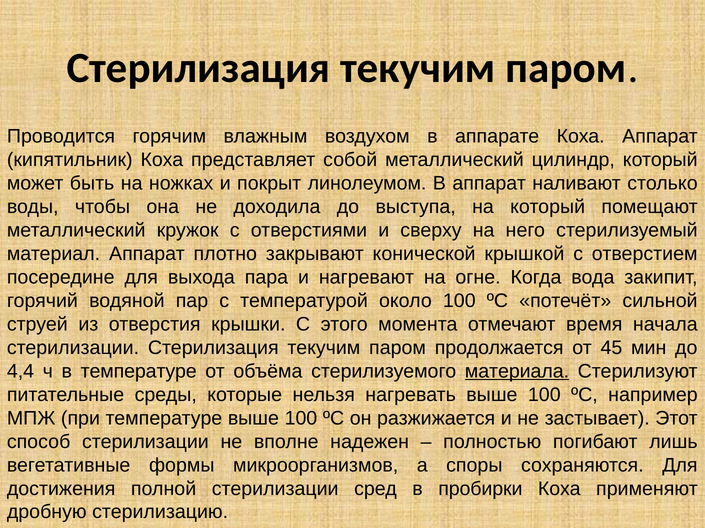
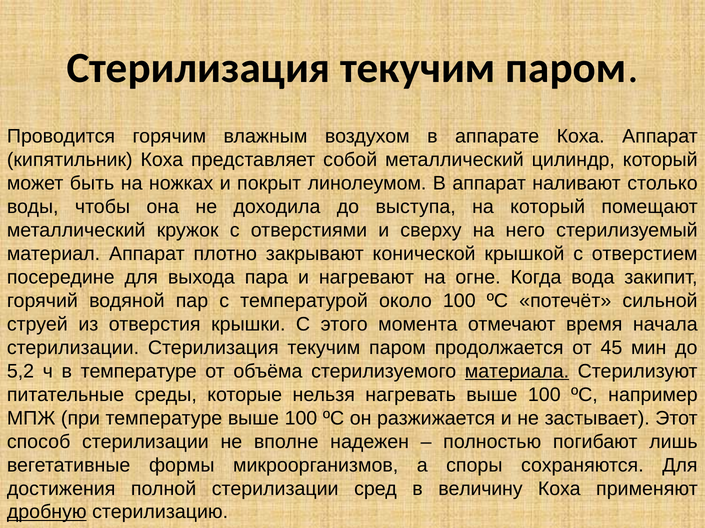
4,4: 4,4 -> 5,2 (21, 372)
пробирки: пробирки -> величину (480, 489)
дробную underline: none -> present (47, 513)
